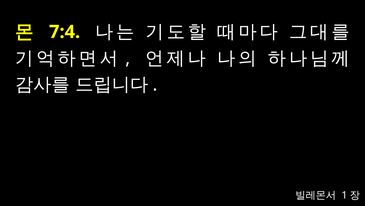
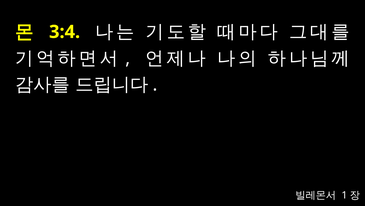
7:4: 7:4 -> 3:4 (65, 32)
